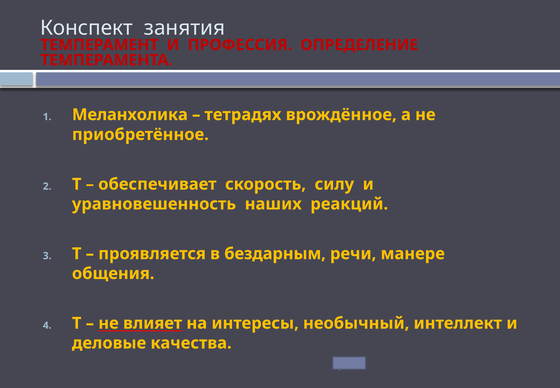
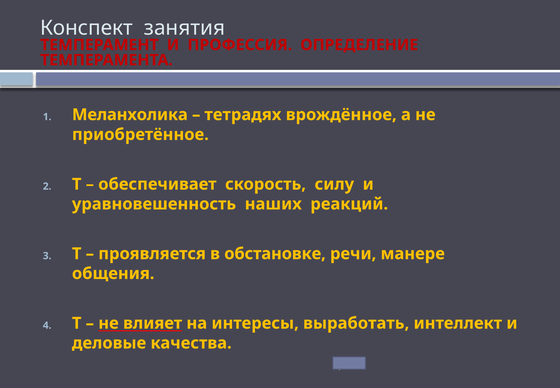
бездарным: бездарным -> обстановке (275, 254)
необычный: необычный -> выработать (356, 323)
